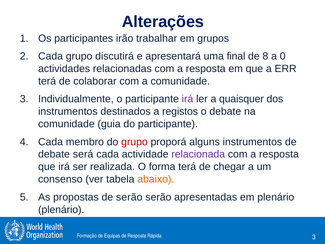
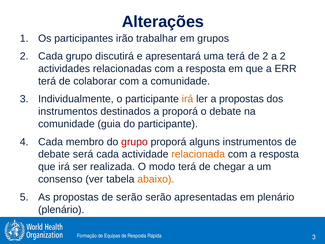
uma final: final -> terá (236, 56)
de 8: 8 -> 2 (265, 56)
a 0: 0 -> 2 (283, 56)
irá colour: purple -> orange (187, 99)
a quaisquer: quaisquer -> propostas (241, 99)
a registos: registos -> proporá (180, 111)
relacionada colour: purple -> orange (198, 154)
forma: forma -> modo (162, 167)
